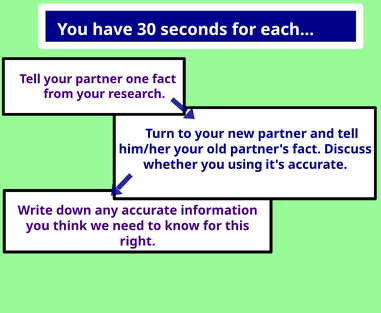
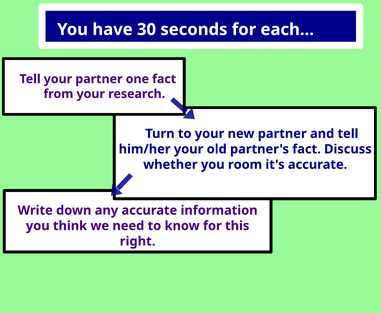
using: using -> room (245, 165)
